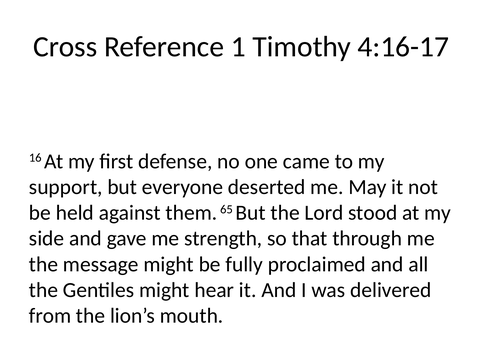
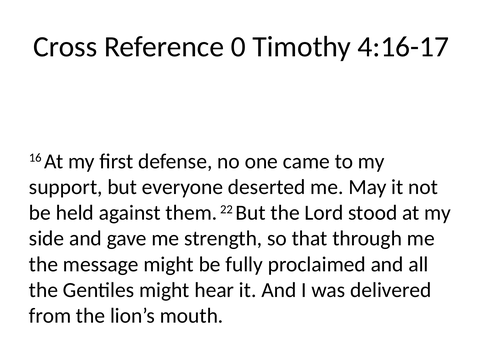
1: 1 -> 0 (238, 47)
65: 65 -> 22 (226, 210)
